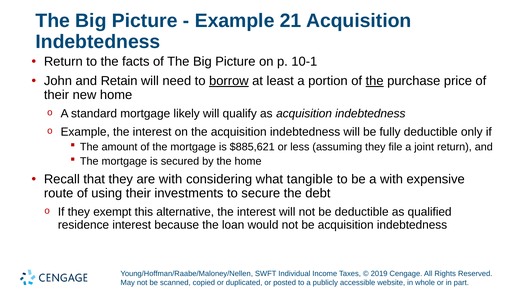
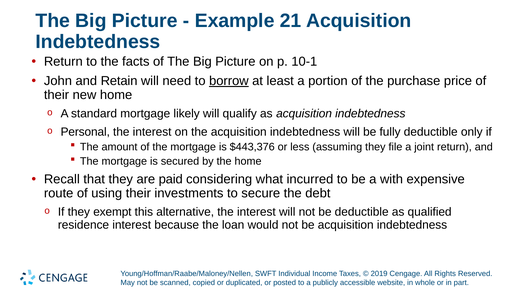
the underline: present -> none (375, 81)
Example: Example -> Personal (85, 132)
$885,621: $885,621 -> $443,376 (252, 147)
are with: with -> paid (171, 179)
tangible: tangible -> incurred (310, 179)
